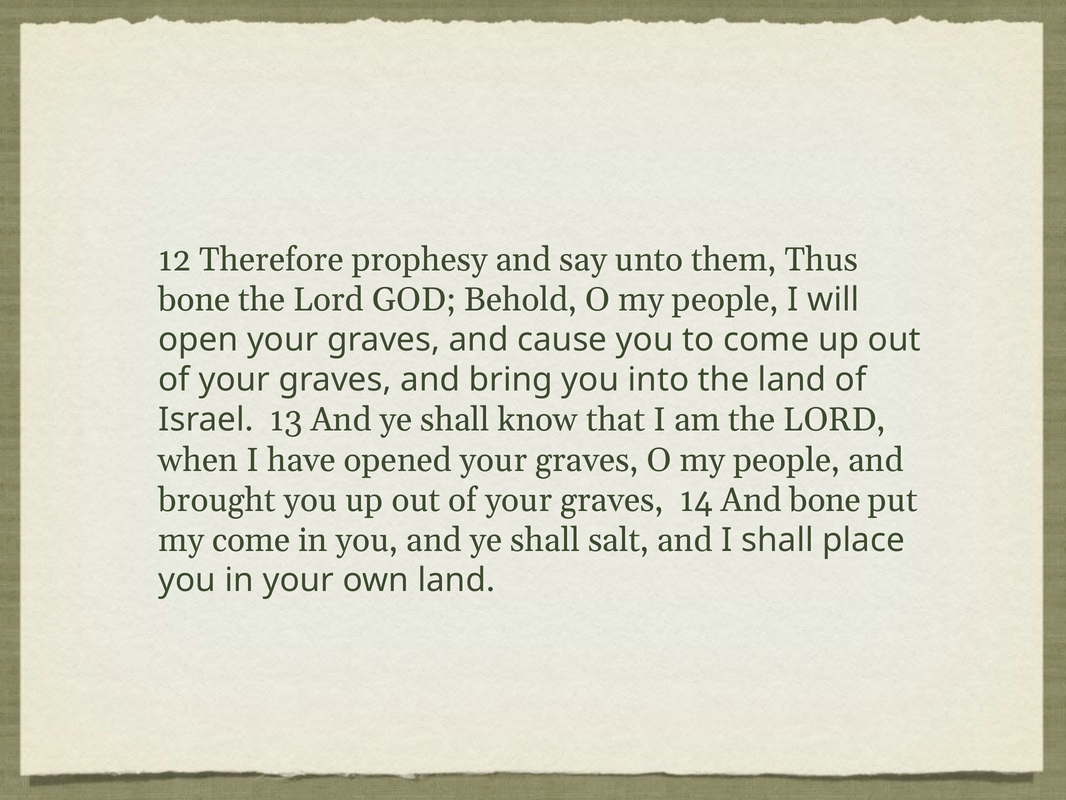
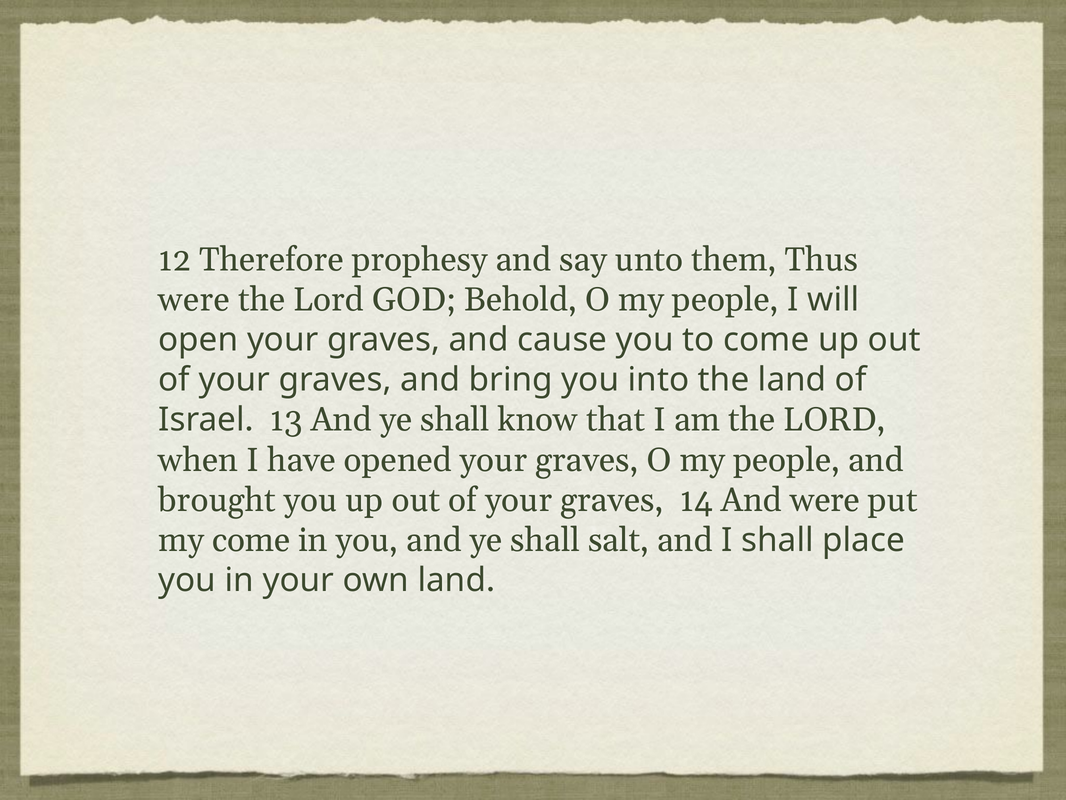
bone: bone -> were (194, 300)
And bone: bone -> were (825, 500)
